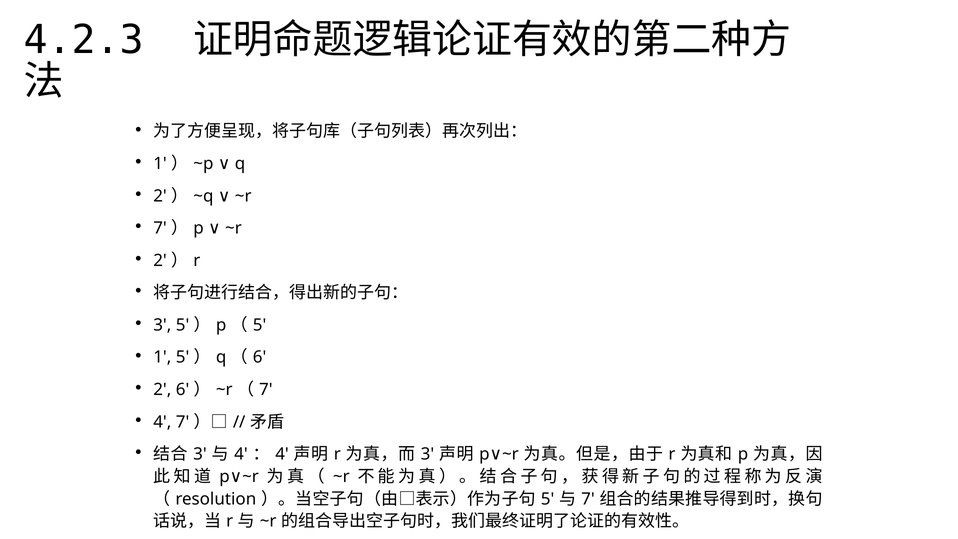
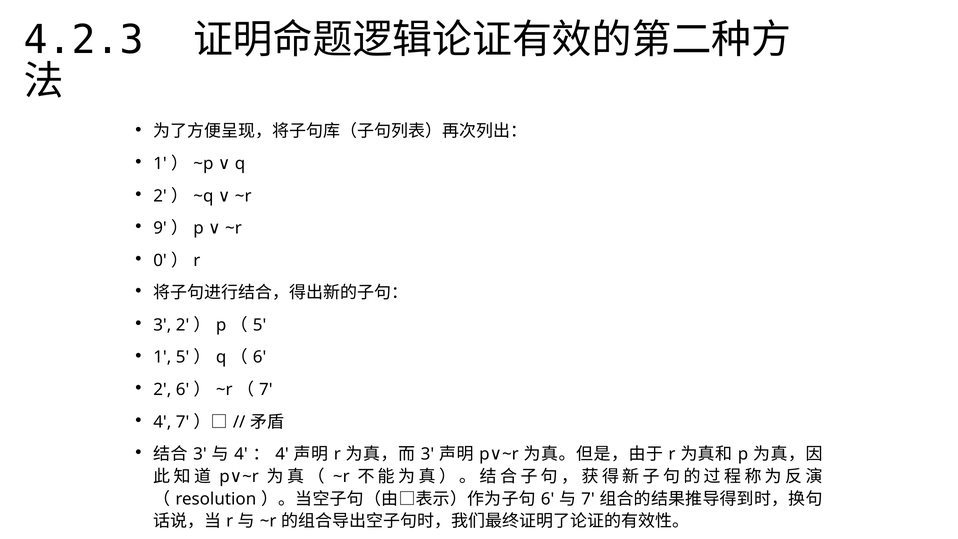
7: 7 -> 9 (160, 228)
2: 2 -> 0 (160, 260)
3 5: 5 -> 2 (183, 325)
5: 5 -> 6 (548, 499)
